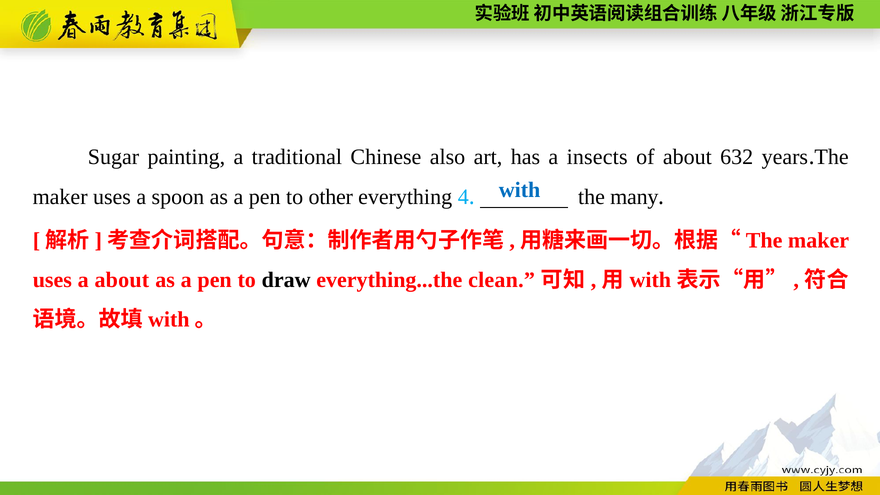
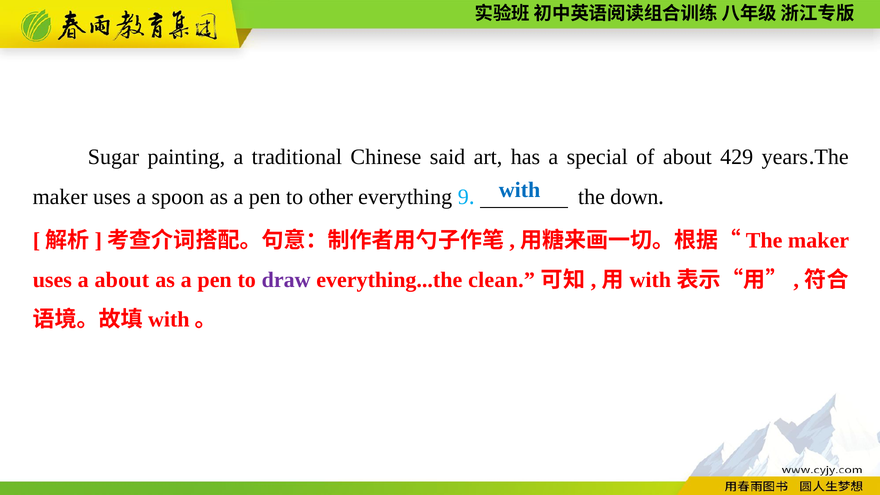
also: also -> said (448, 157)
insects: insects -> special (597, 157)
632: 632 -> 429 (737, 157)
4: 4 -> 9 (463, 197)
many: many -> down (634, 197)
draw colour: black -> purple (286, 280)
